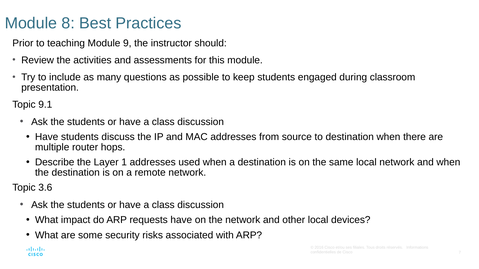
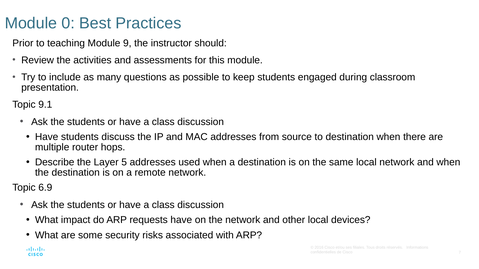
8: 8 -> 0 (68, 23)
1: 1 -> 5 (124, 163)
3.6: 3.6 -> 6.9 (45, 188)
